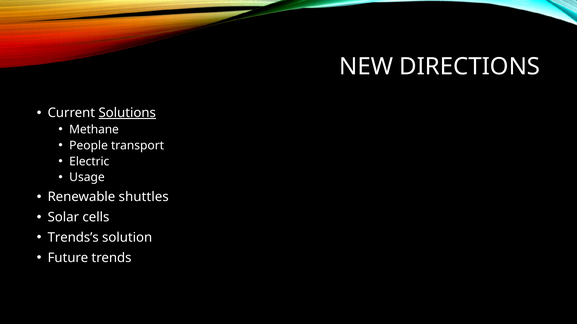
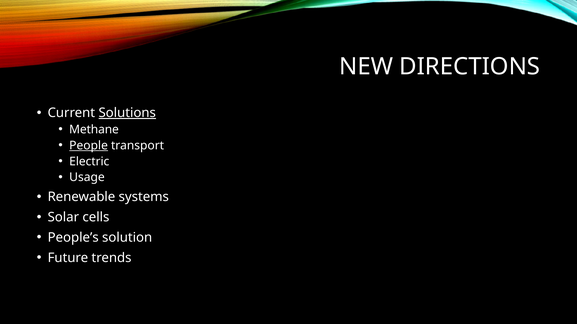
People underline: none -> present (89, 146)
shuttles: shuttles -> systems (144, 197)
Trends’s: Trends’s -> People’s (73, 238)
